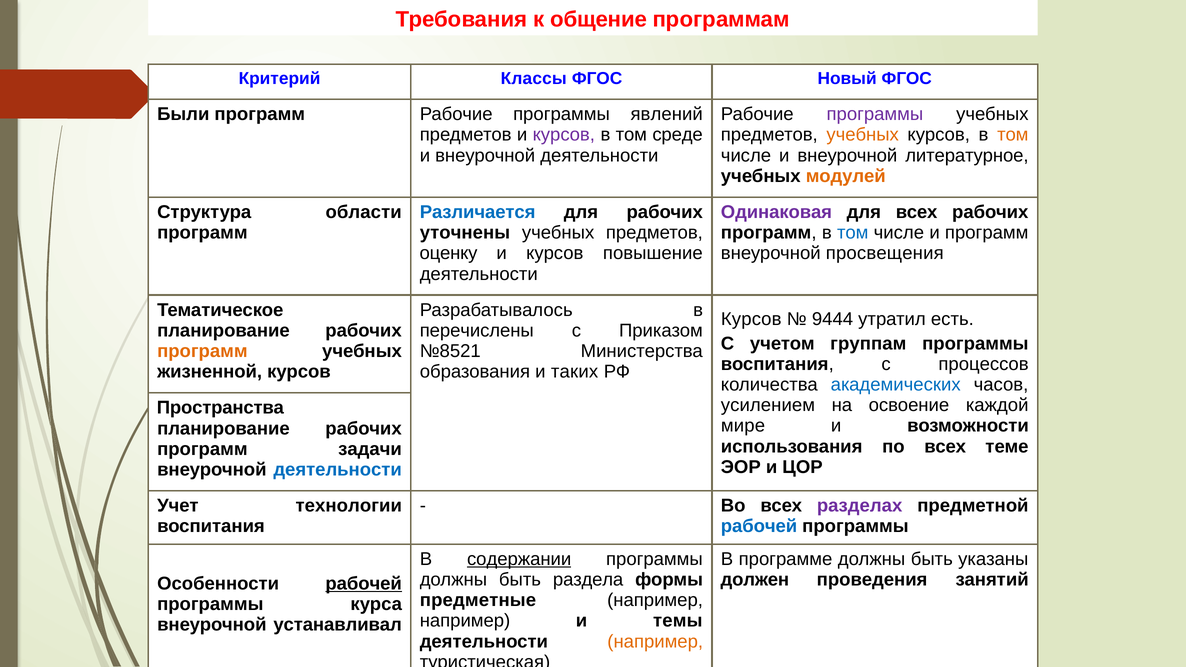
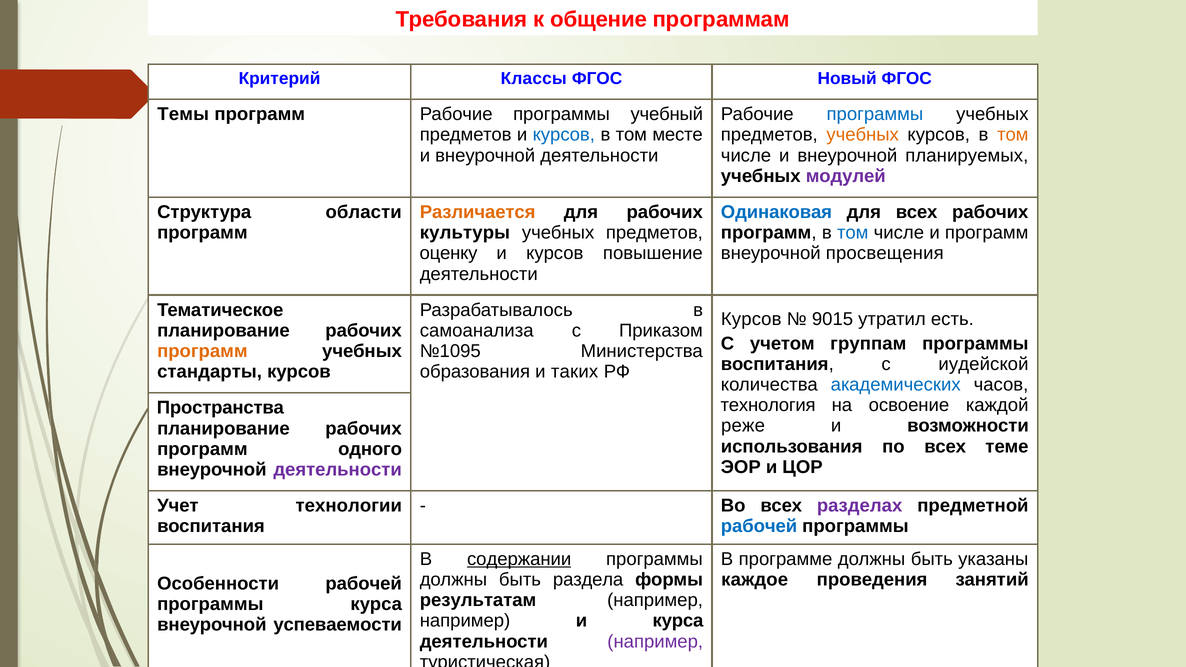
Были: Были -> Темы (183, 114)
явлений: явлений -> учебный (667, 114)
программы colour: purple -> blue (875, 114)
курсов colour: purple -> blue (564, 135)
среде: среде -> месте (678, 135)
литературное: литературное -> планируемых (967, 155)
модулей colour: orange -> purple (846, 176)
Различается colour: blue -> orange (478, 212)
Одинаковая colour: purple -> blue (776, 212)
уточнены: уточнены -> культуры (465, 233)
9444: 9444 -> 9015 (833, 319)
перечислены: перечислены -> самоанализа (477, 331)
№8521: №8521 -> №1095 (450, 351)
процессов: процессов -> иудейской (983, 364)
жизненной: жизненной -> стандарты (210, 372)
усилением: усилением -> технология (768, 405)
мире: мире -> реже (743, 426)
задачи: задачи -> одного (370, 449)
деятельности colour: blue -> purple (338, 470)
должен: должен -> каждое (755, 580)
рабочей underline: present -> none (364, 584)
предметные: предметные -> результатам (478, 600)
и темы: темы -> курса (678, 621)
устанавливал: устанавливал -> успеваемости (338, 625)
например colour: orange -> purple (655, 642)
